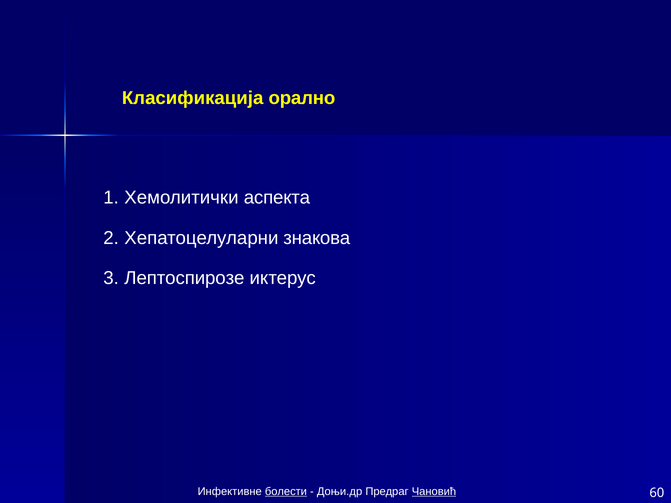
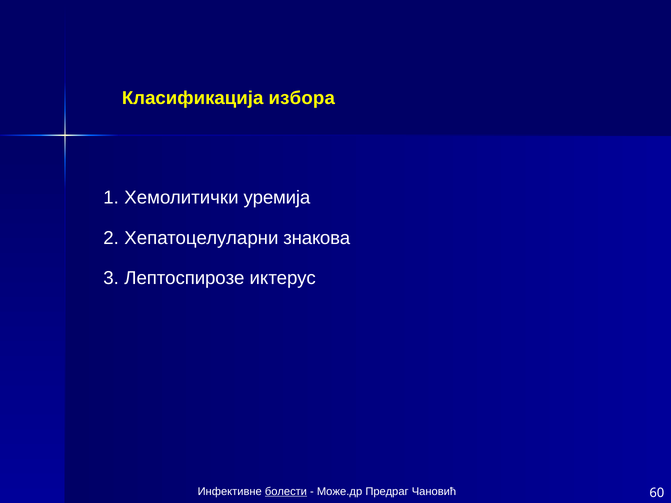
орално: орално -> избора (302, 98)
аспекта: аспекта -> уремија (277, 198)
Доњи.др: Доњи.др -> Може.др (340, 492)
Чановић underline: present -> none (434, 492)
